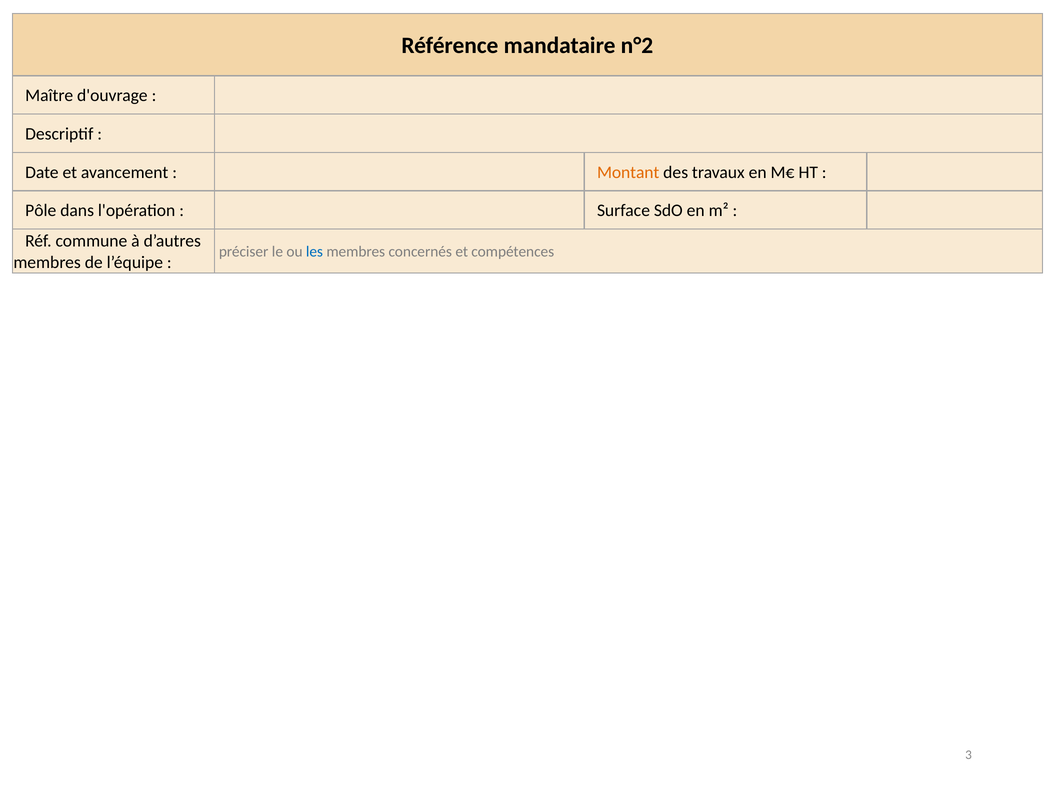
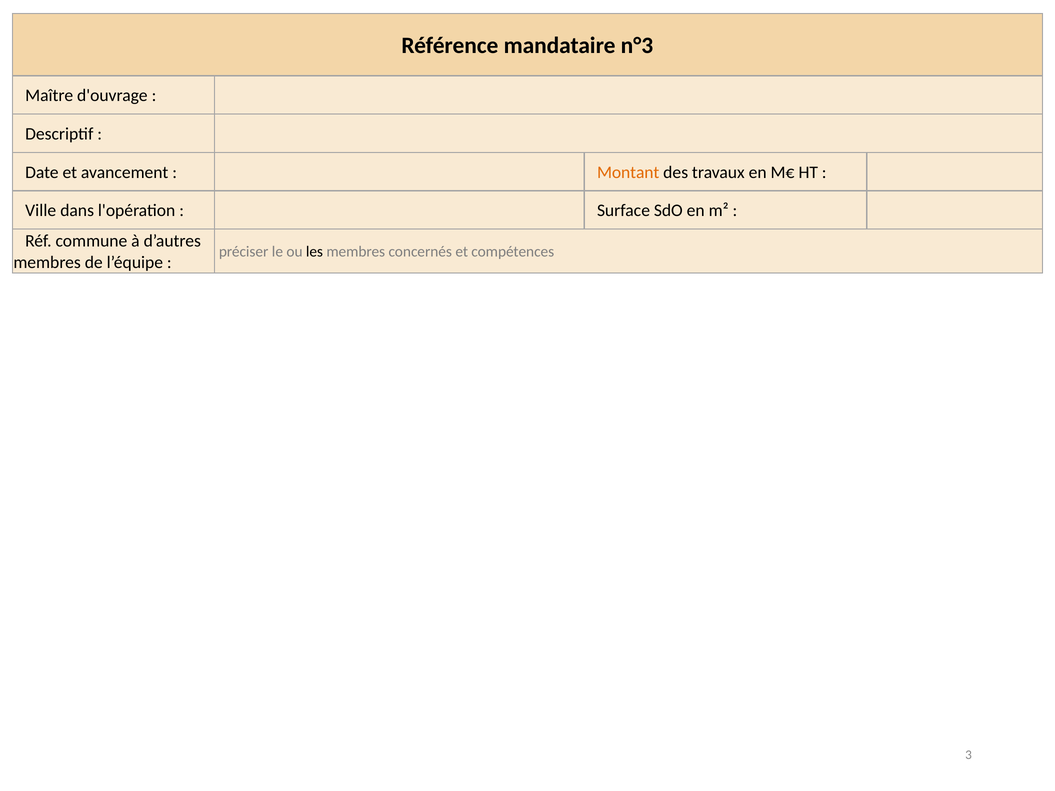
n°2: n°2 -> n°3 (637, 45)
Pôle: Pôle -> Ville (41, 211)
les colour: blue -> black (314, 252)
